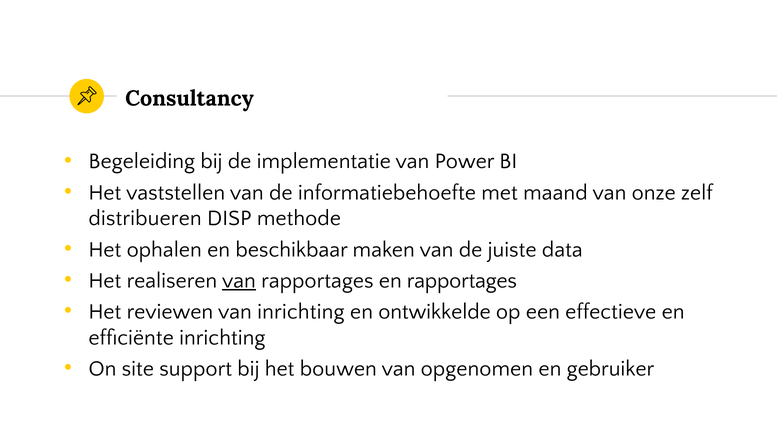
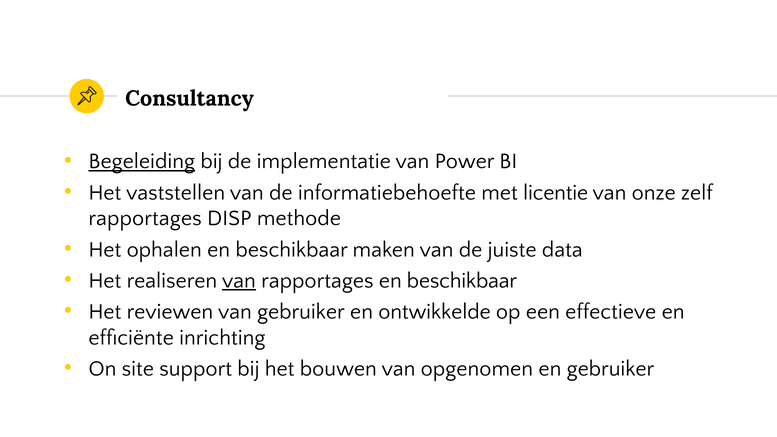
Begeleiding underline: none -> present (142, 161)
maand: maand -> licentie (556, 192)
distribueren: distribueren -> rapportages (145, 218)
rapportages en rapportages: rapportages -> beschikbaar (462, 281)
van inrichting: inrichting -> gebruiker (301, 312)
